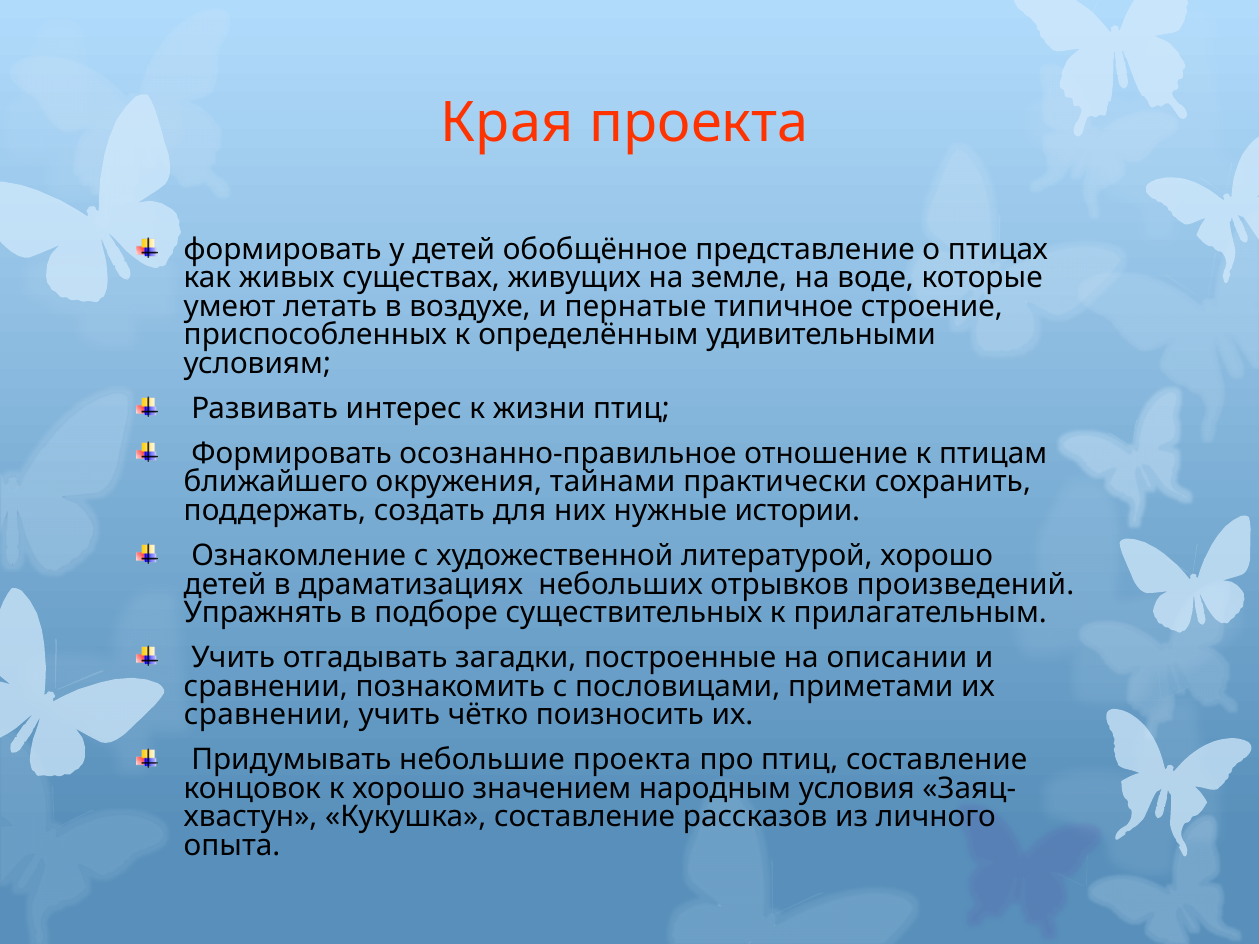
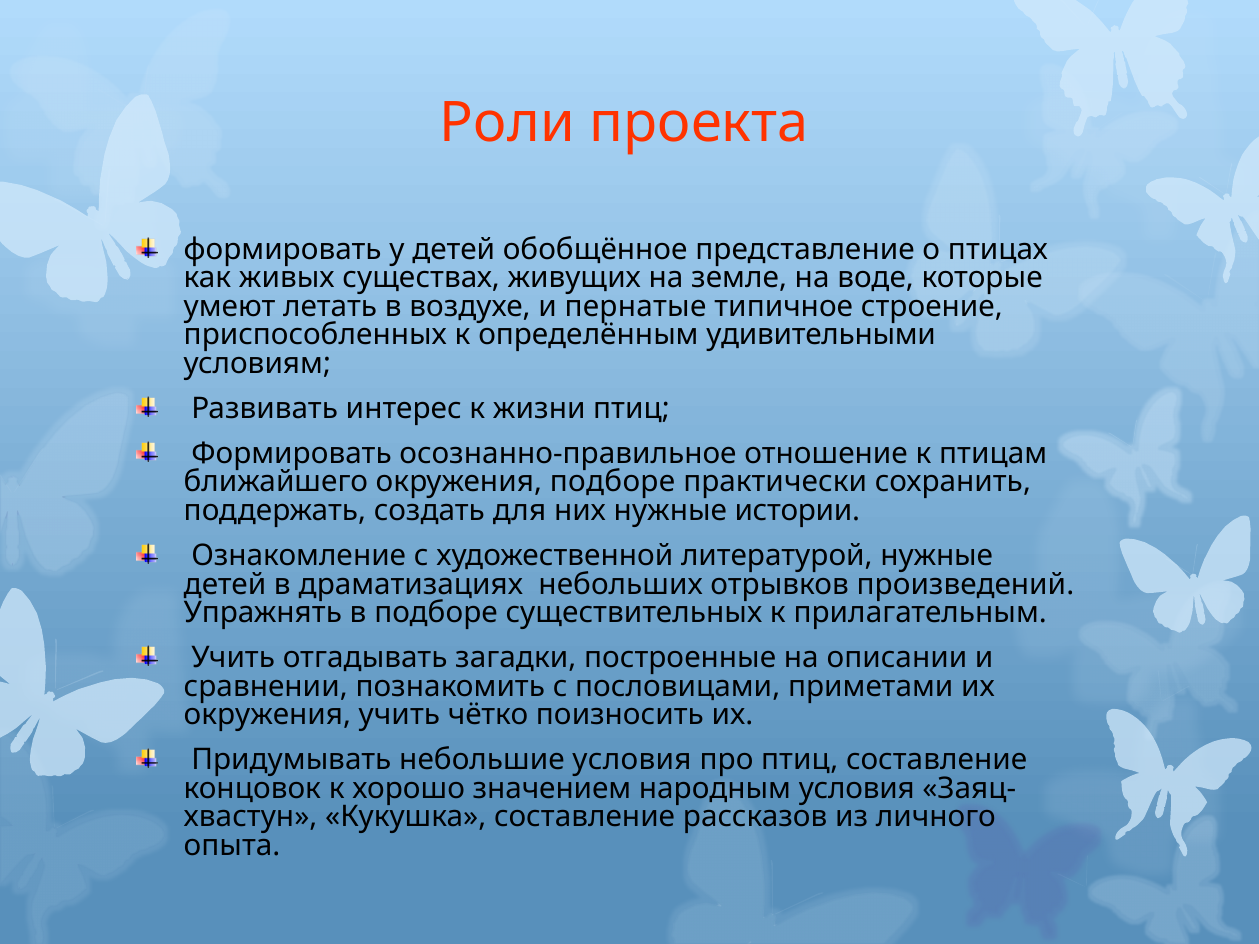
Края: Края -> Роли (507, 123)
окружения тайнами: тайнами -> подборе (613, 482)
литературой хорошо: хорошо -> нужные (937, 556)
сравнении: сравнении -> окружения (267, 715)
небольшие проекта: проекта -> условия (632, 760)
